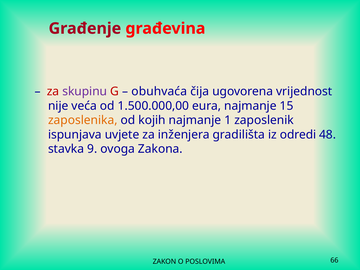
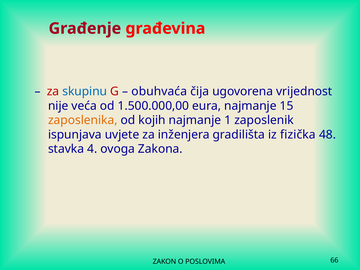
skupinu colour: purple -> blue (85, 91)
odredi: odredi -> fizička (298, 135)
9: 9 -> 4 (92, 149)
